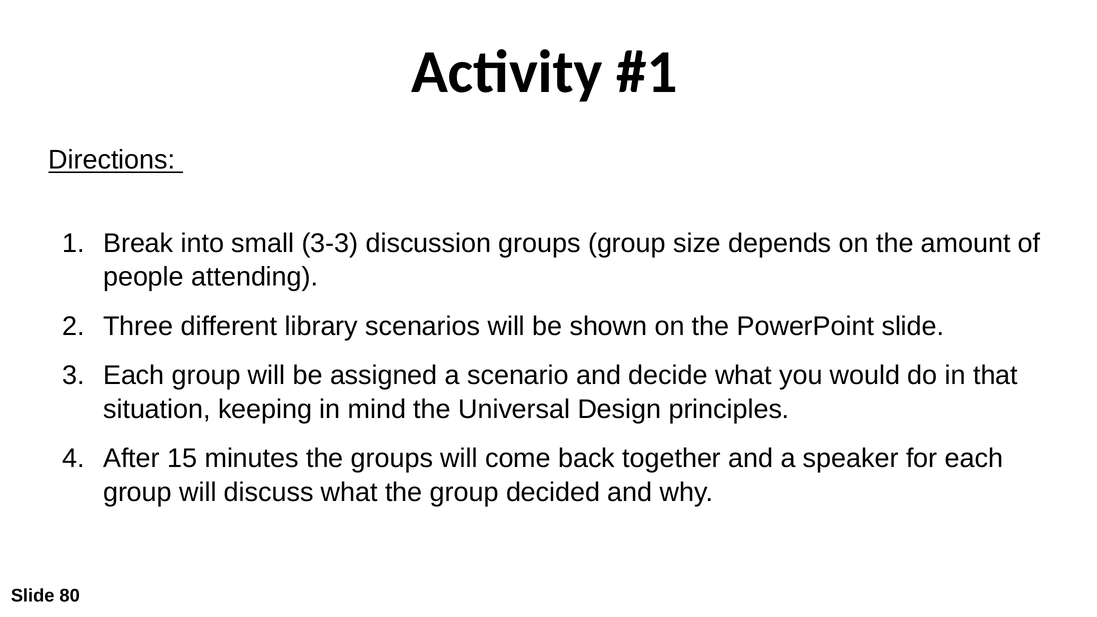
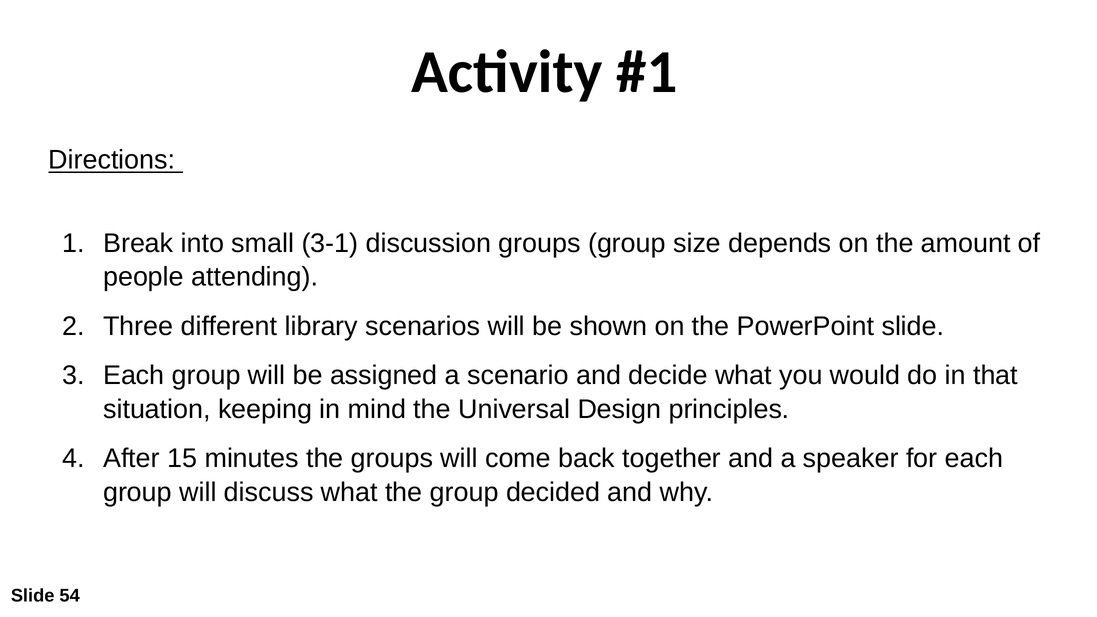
3-3: 3-3 -> 3-1 (330, 243)
80: 80 -> 54 (70, 596)
